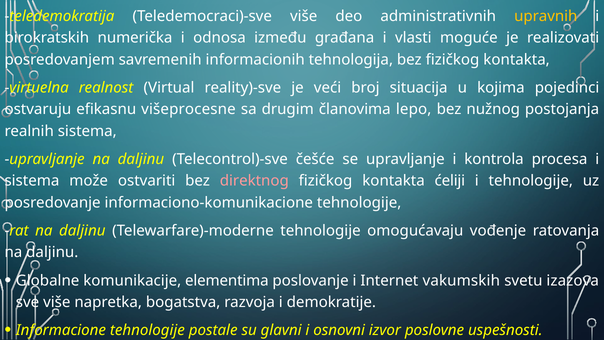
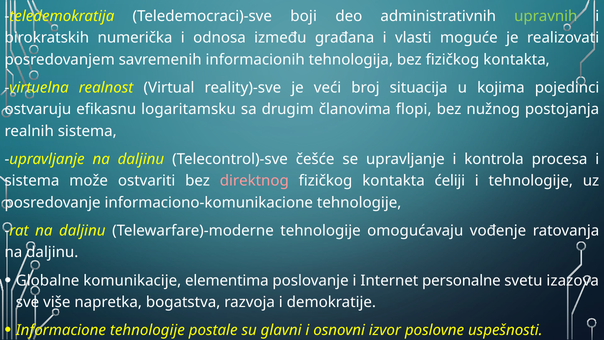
Teledemocraci)-sve više: više -> boji (304, 16)
upravnih colour: yellow -> light green (546, 16)
višeprocesne: višeprocesne -> logaritamsku (189, 109)
lepo: lepo -> flopi (414, 109)
vakumskih: vakumskih -> personalne (461, 280)
